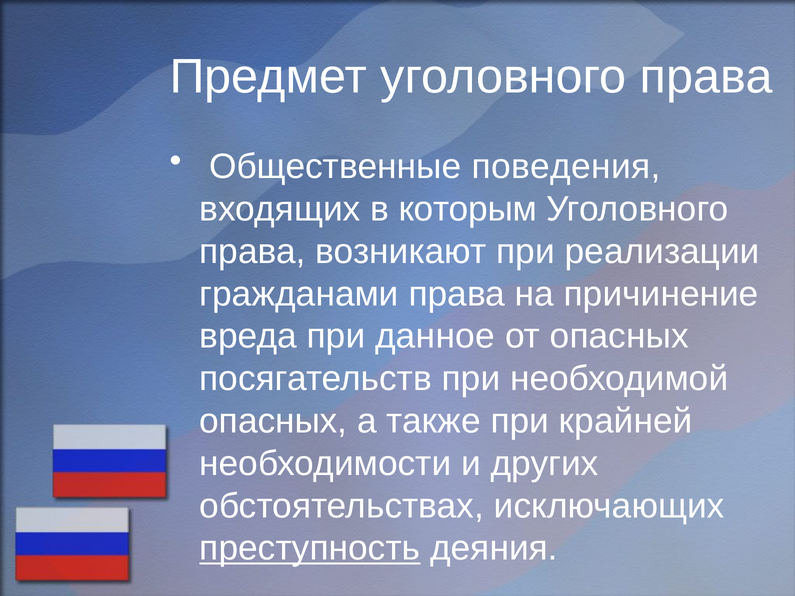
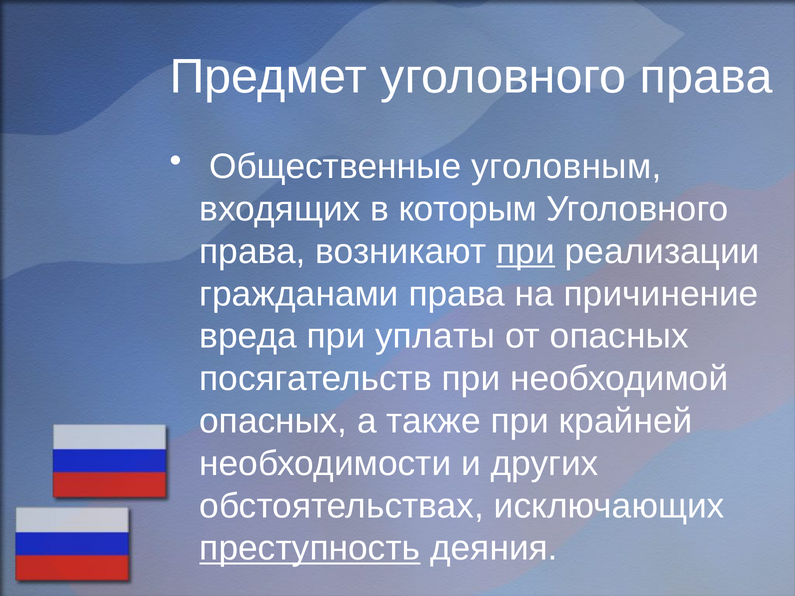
поведения: поведения -> уголовным (566, 167)
при underline: none -> present (526, 252)
данное: данное -> уплаты (435, 336)
